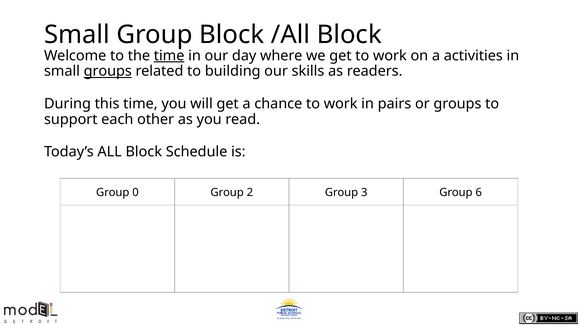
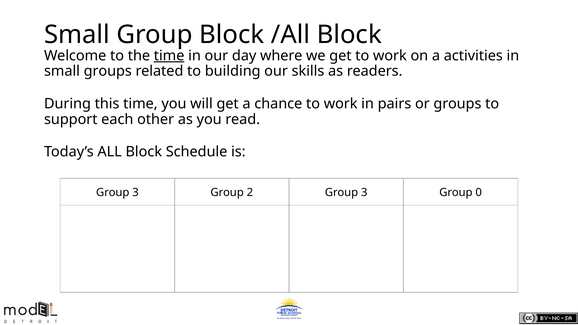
groups underline: present -> none (108, 71)
0: 0 -> 3 (135, 192)
6: 6 -> 0 (479, 192)
